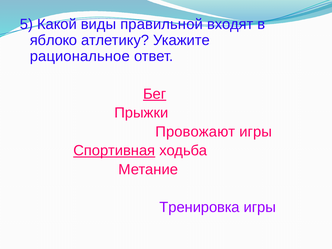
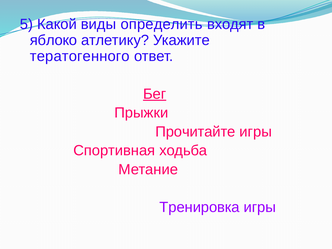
правильной: правильной -> определить (162, 24)
рациональное: рациональное -> тератогенного (80, 56)
Провожают: Провожают -> Прочитайте (195, 132)
Спортивная underline: present -> none (114, 151)
